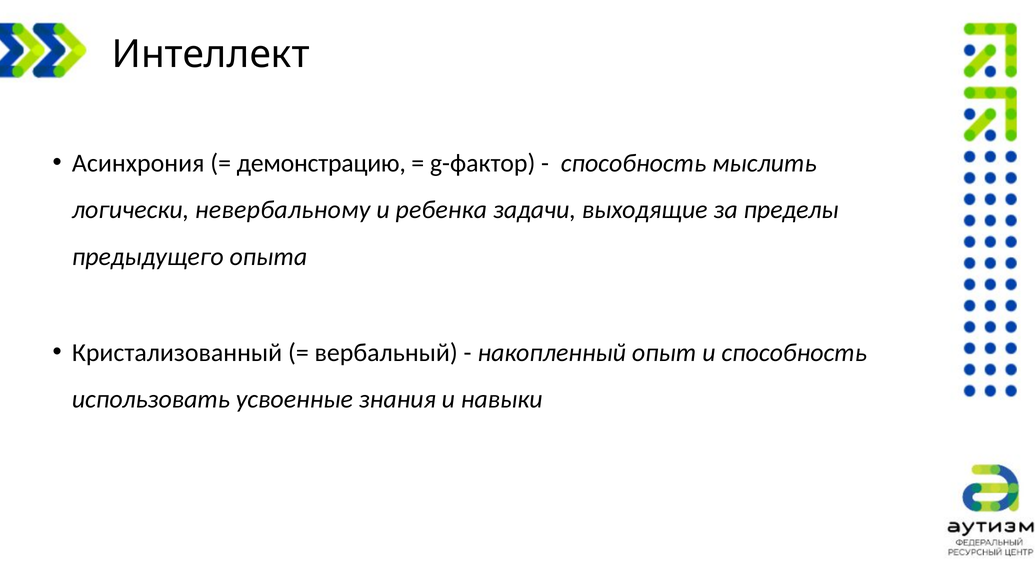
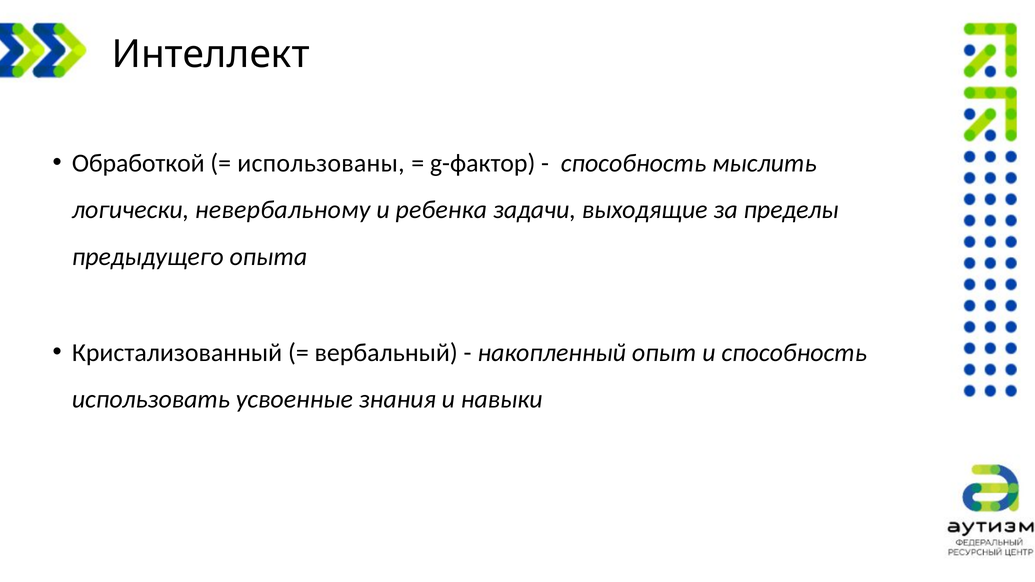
Асинхрония: Асинхрония -> Обработкой (138, 163)
демонстрацию: демонстрацию -> использованы (321, 163)
